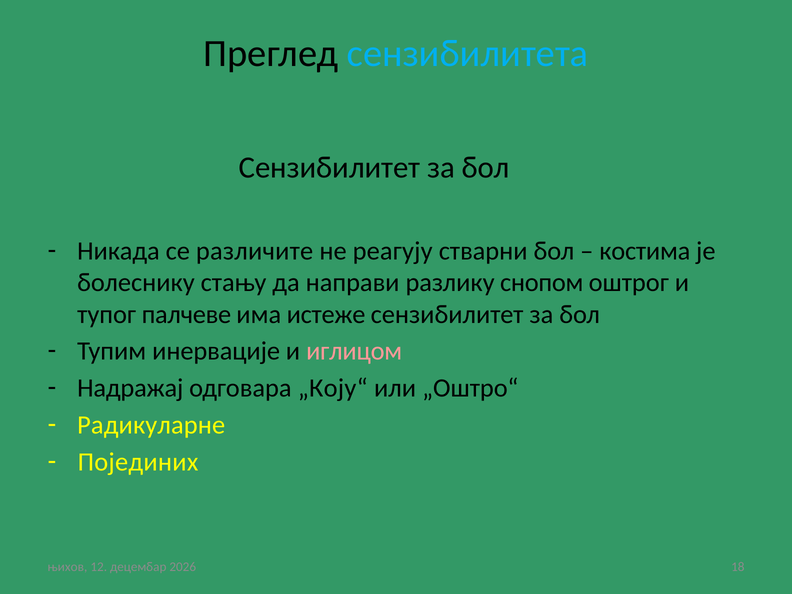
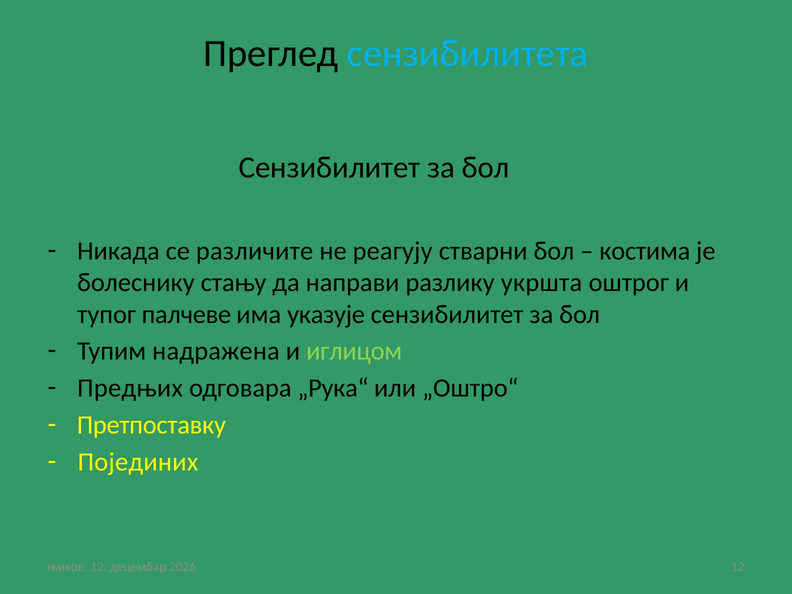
снопом: снопом -> укршта (542, 283)
истеже: истеже -> указује (326, 314)
инервације: инервације -> надражена (216, 351)
иглицом colour: pink -> light green (354, 351)
Надражај: Надражај -> Предњих (130, 388)
„Коју“: „Коју“ -> „Рука“ (333, 388)
Радикуларне: Радикуларне -> Претпоставку (151, 425)
18: 18 -> 12 (738, 567)
